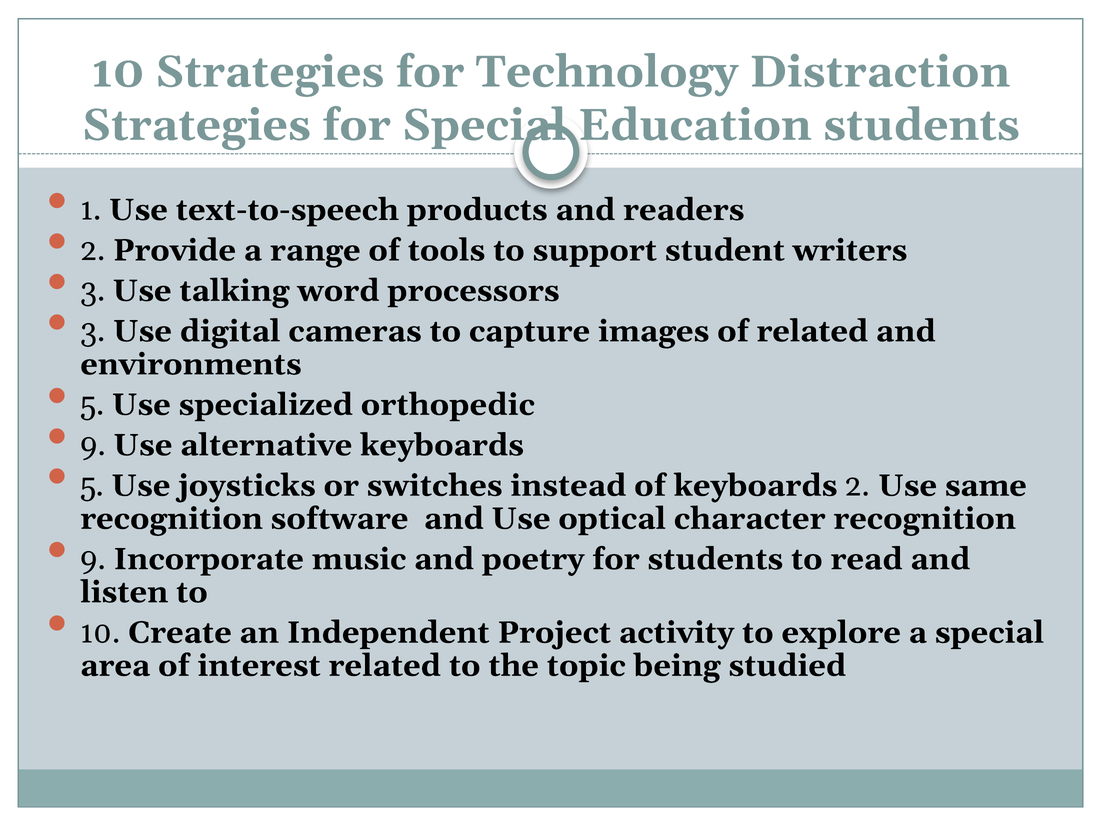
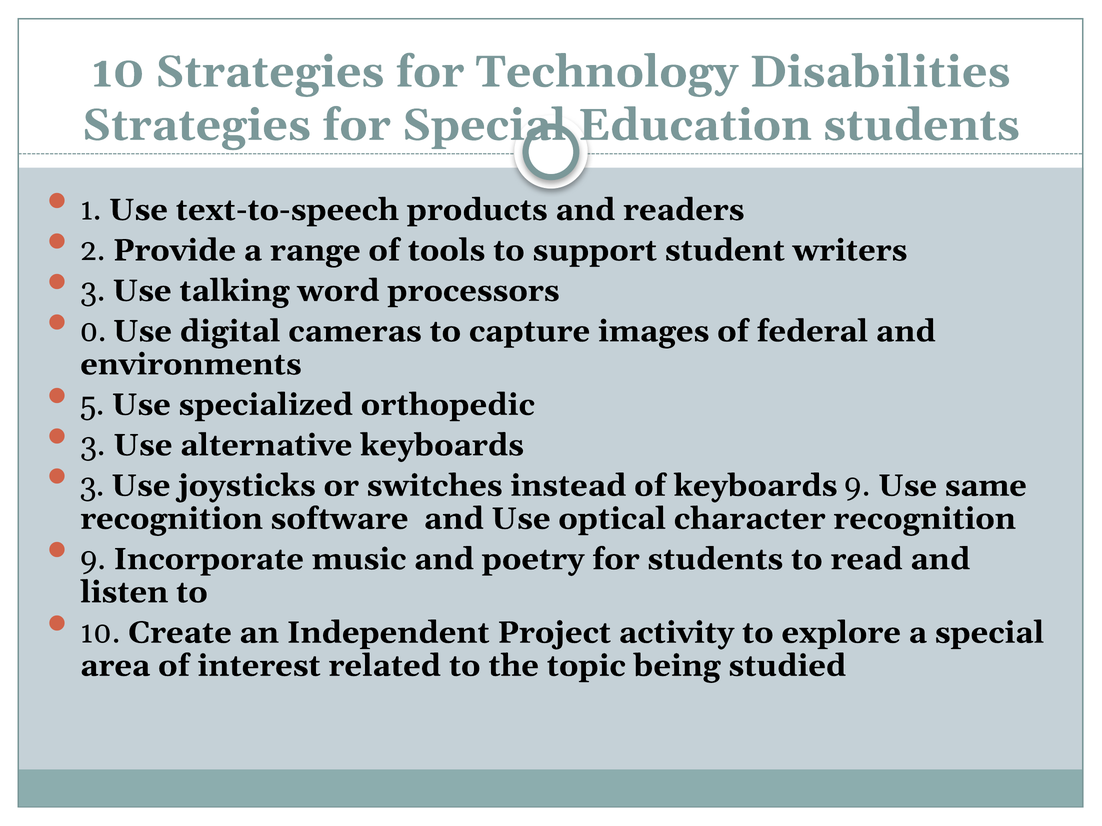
Distraction: Distraction -> Disabilities (880, 72)
3: 3 -> 0 (93, 331)
of related: related -> federal (812, 331)
9: 9 -> 3 (93, 445)
5: 5 -> 3 (92, 486)
keyboards 2: 2 -> 9 (857, 486)
